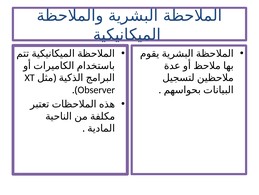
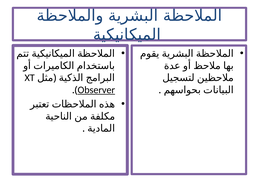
Observer underline: none -> present (96, 90)
